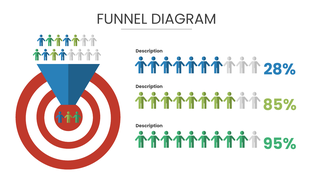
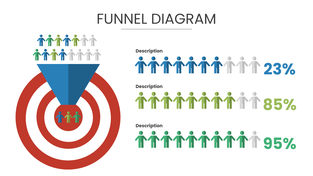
28%: 28% -> 23% (280, 70)
